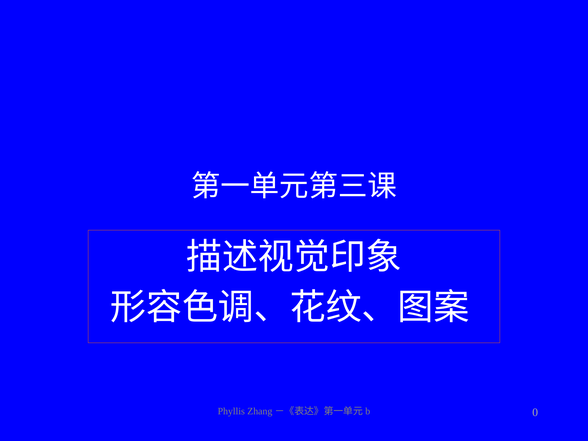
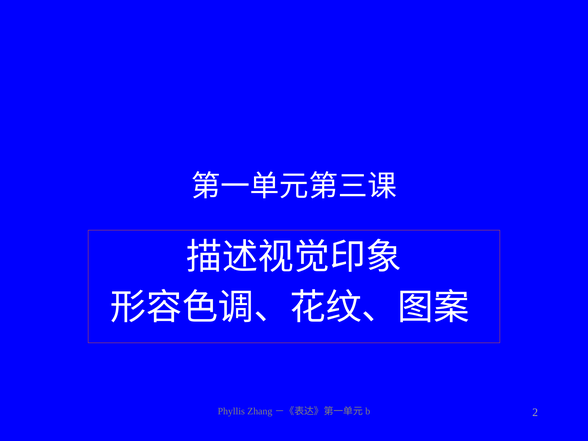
0: 0 -> 2 (535, 412)
